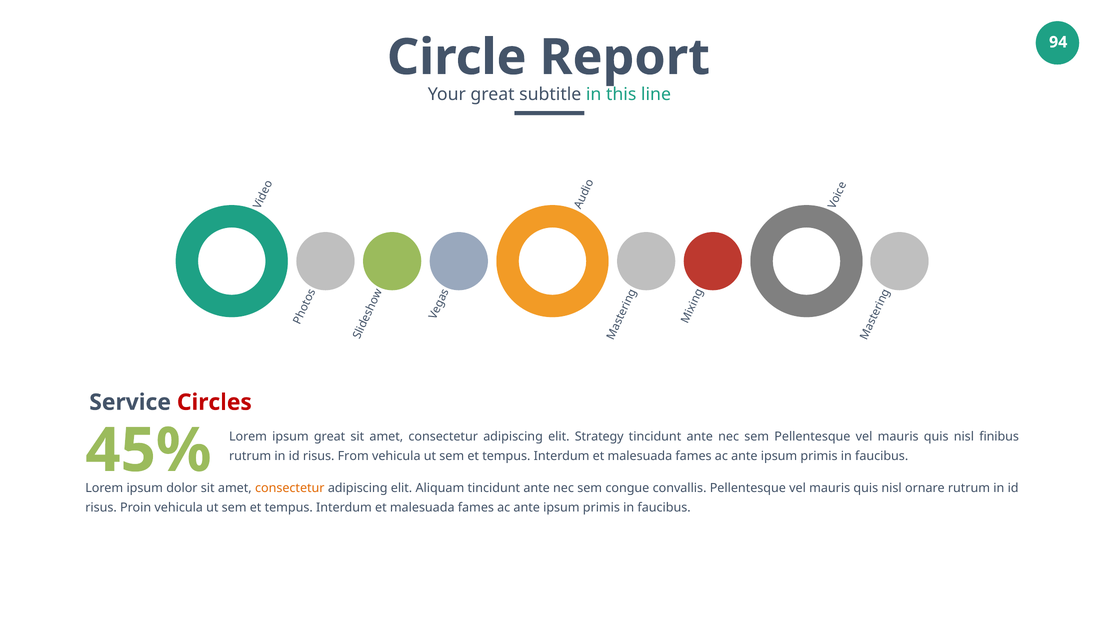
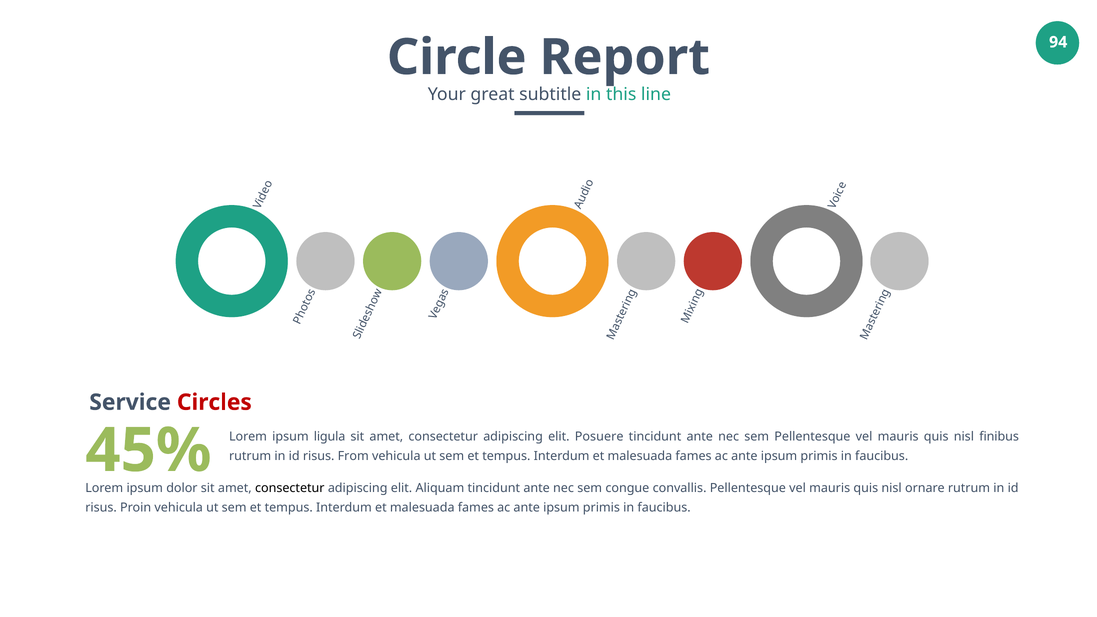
ipsum great: great -> ligula (330, 437)
Strategy: Strategy -> Posuere (599, 437)
consectetur colour: orange -> black (290, 488)
